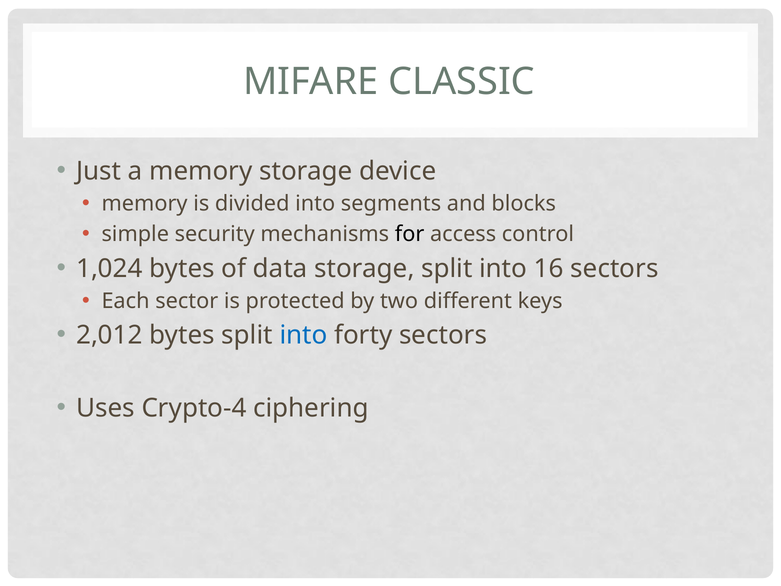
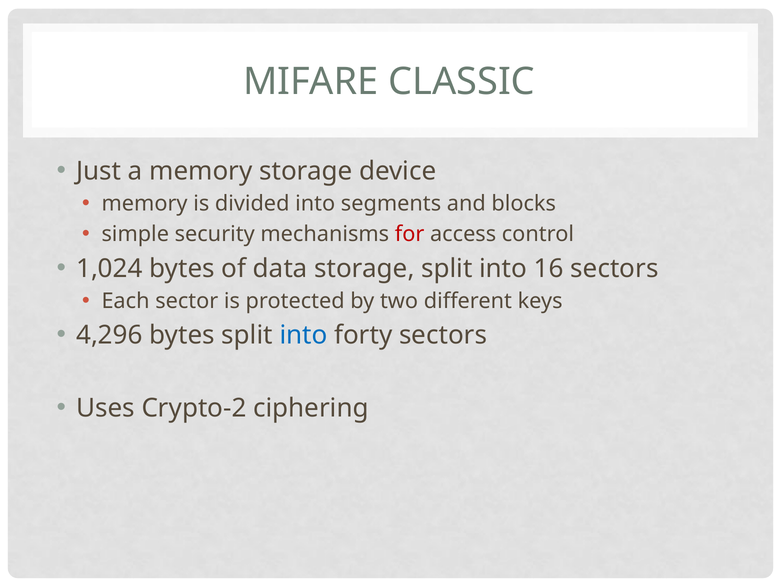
for colour: black -> red (410, 234)
2,012: 2,012 -> 4,296 (109, 335)
Crypto-4: Crypto-4 -> Crypto-2 (194, 408)
